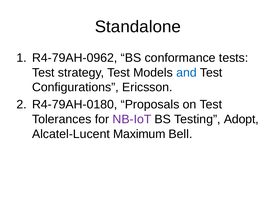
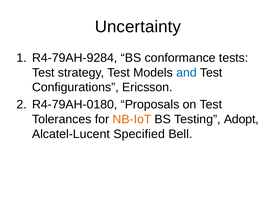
Standalone: Standalone -> Uncertainty (138, 27)
R4-79AH-0962: R4-79AH-0962 -> R4-79AH-9284 (75, 58)
NB-IoT colour: purple -> orange (132, 119)
Maximum: Maximum -> Specified (139, 134)
